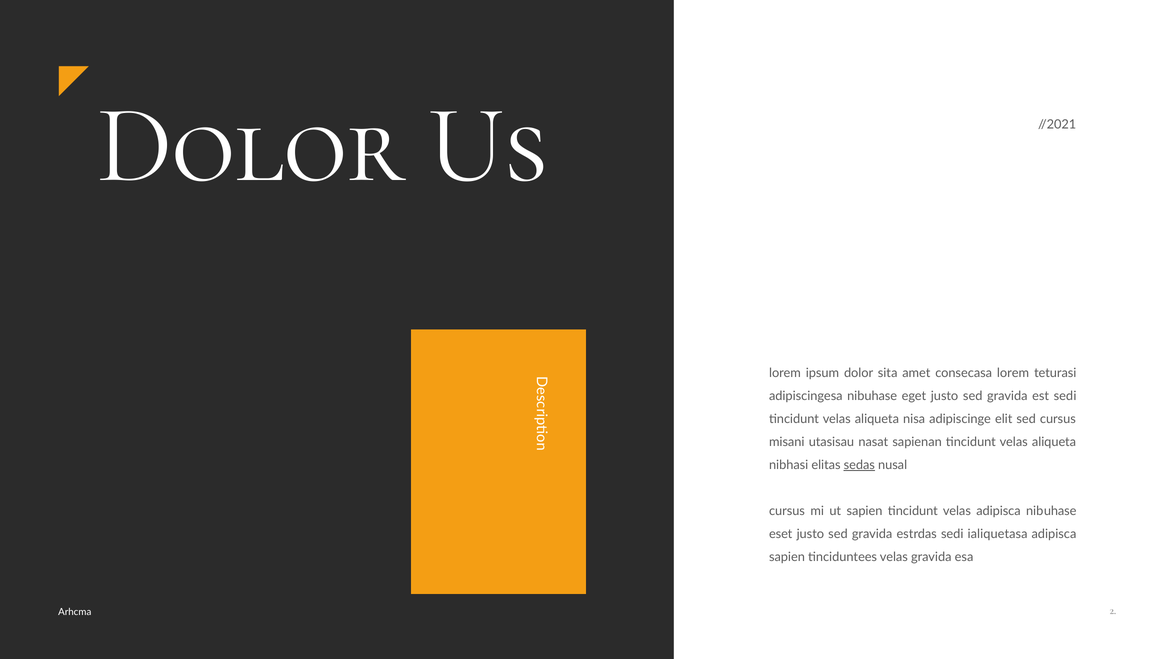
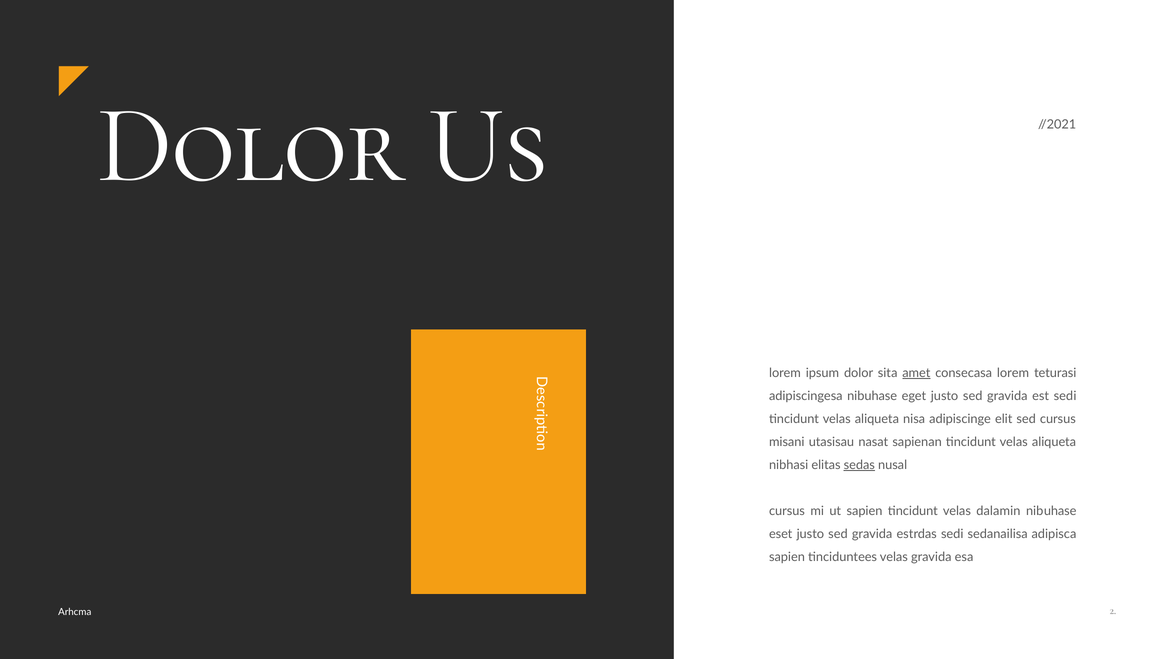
amet underline: none -> present (916, 373)
velas adipisca: adipisca -> dalamin (998, 511)
ialiquetasa: ialiquetasa -> sedanailisa (998, 534)
